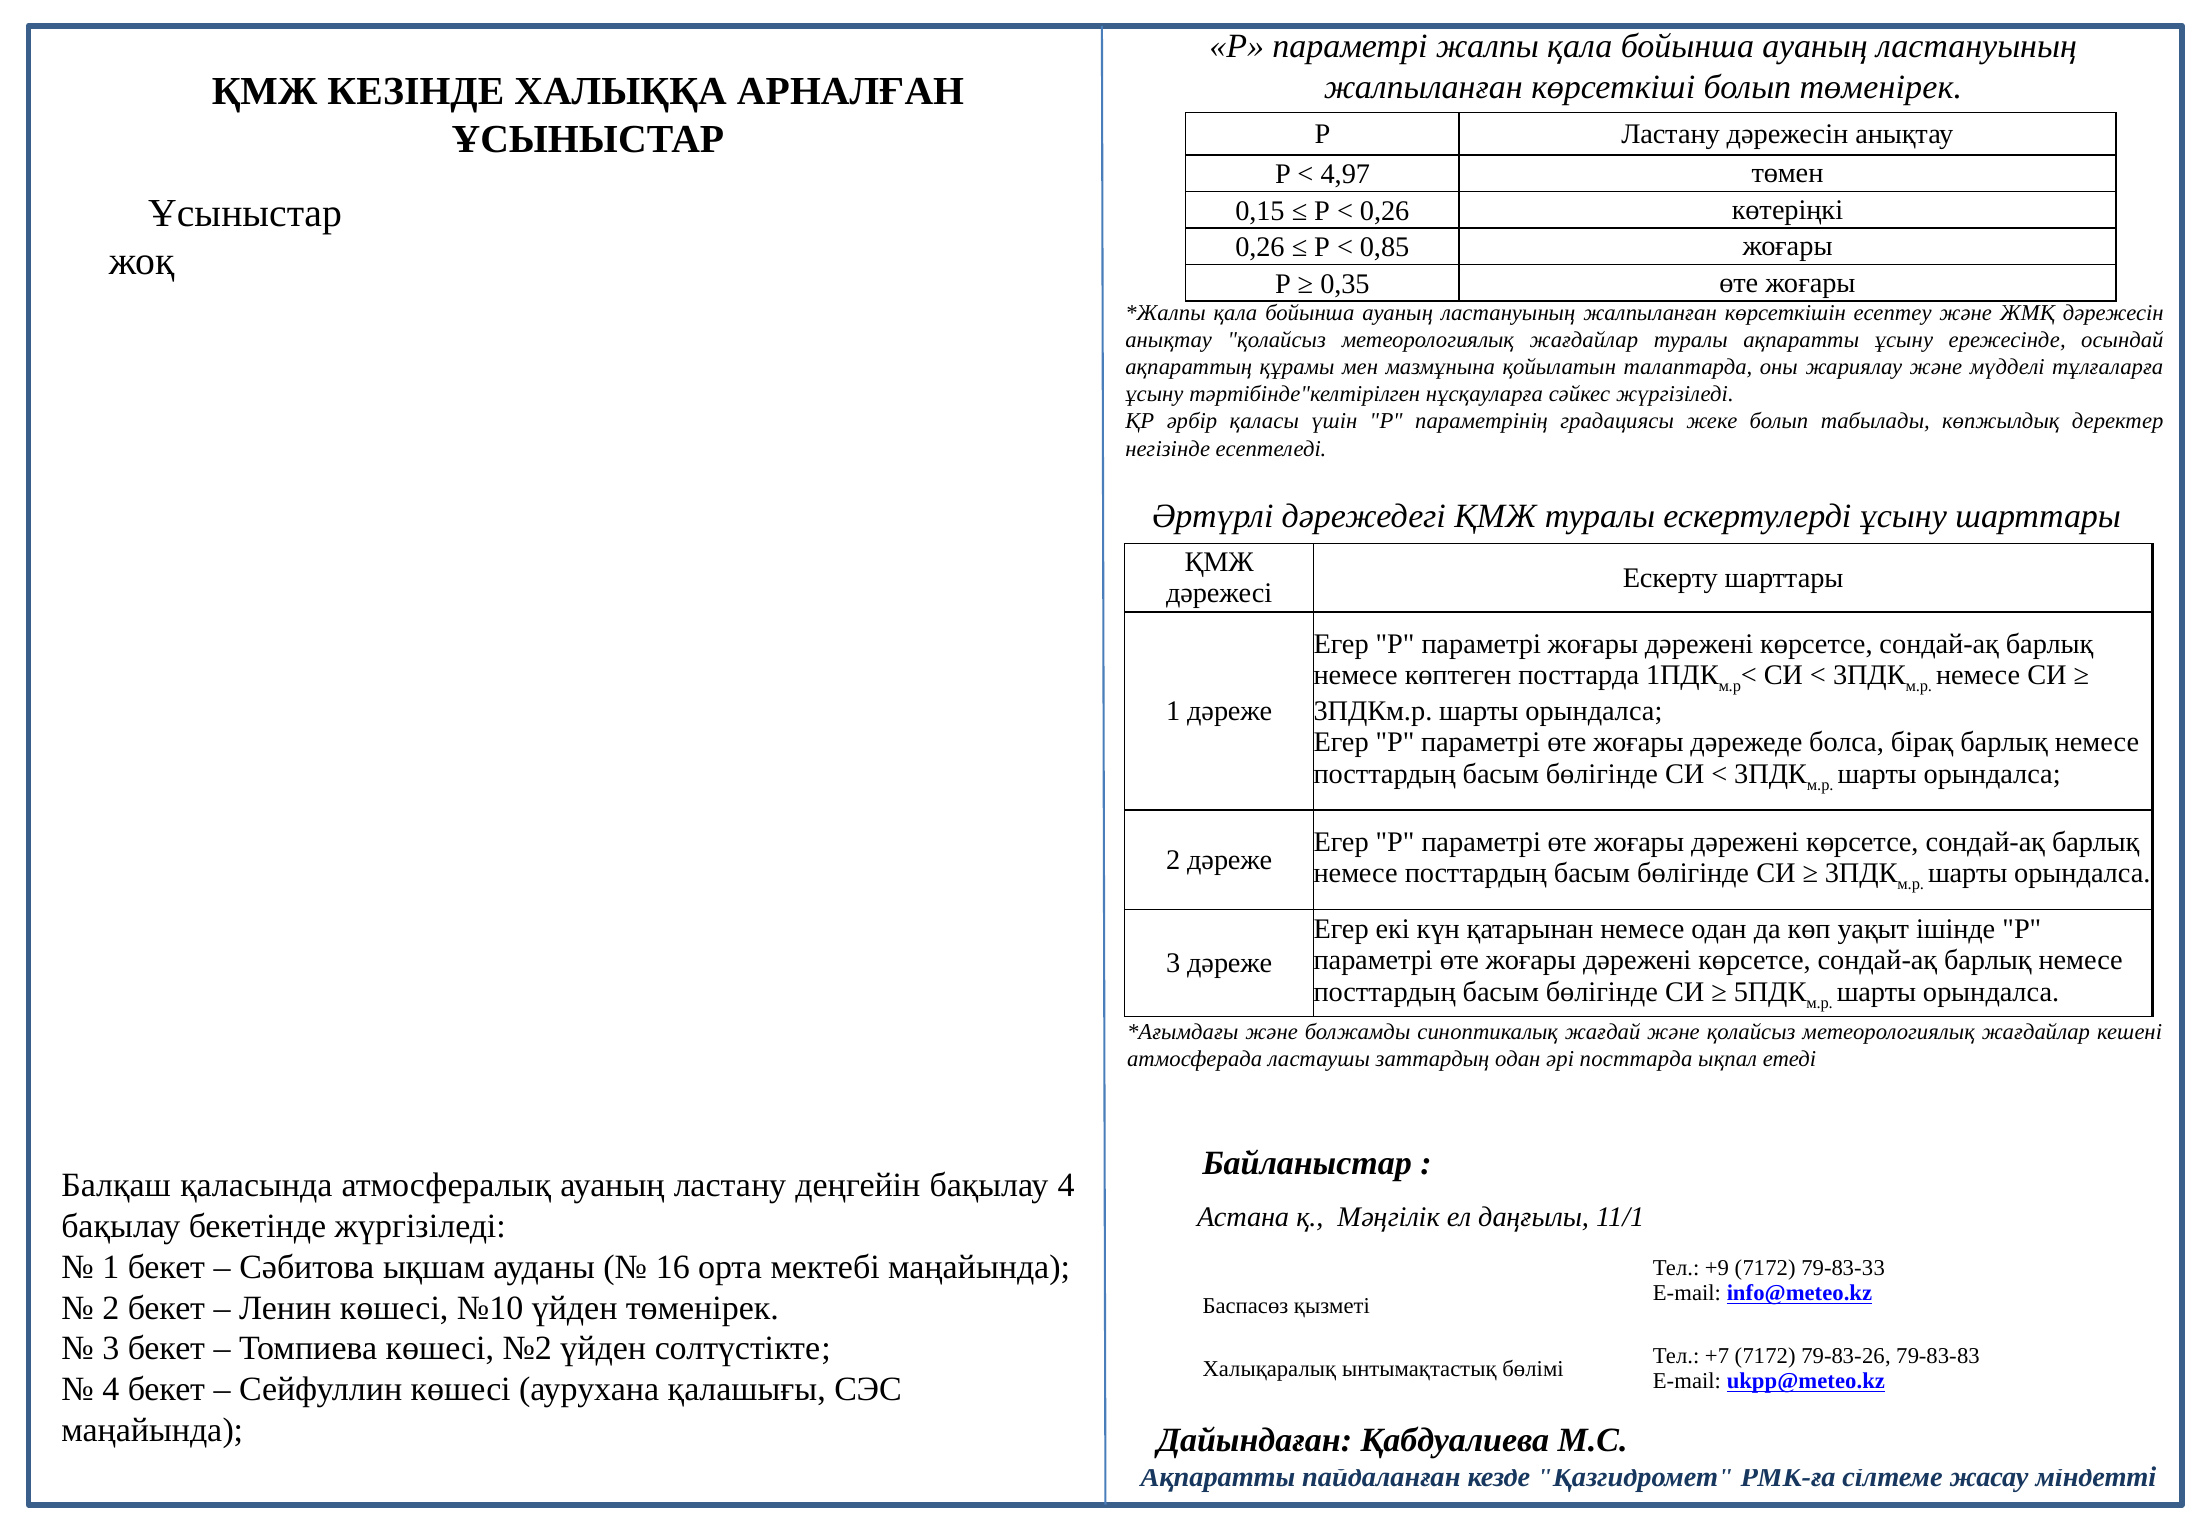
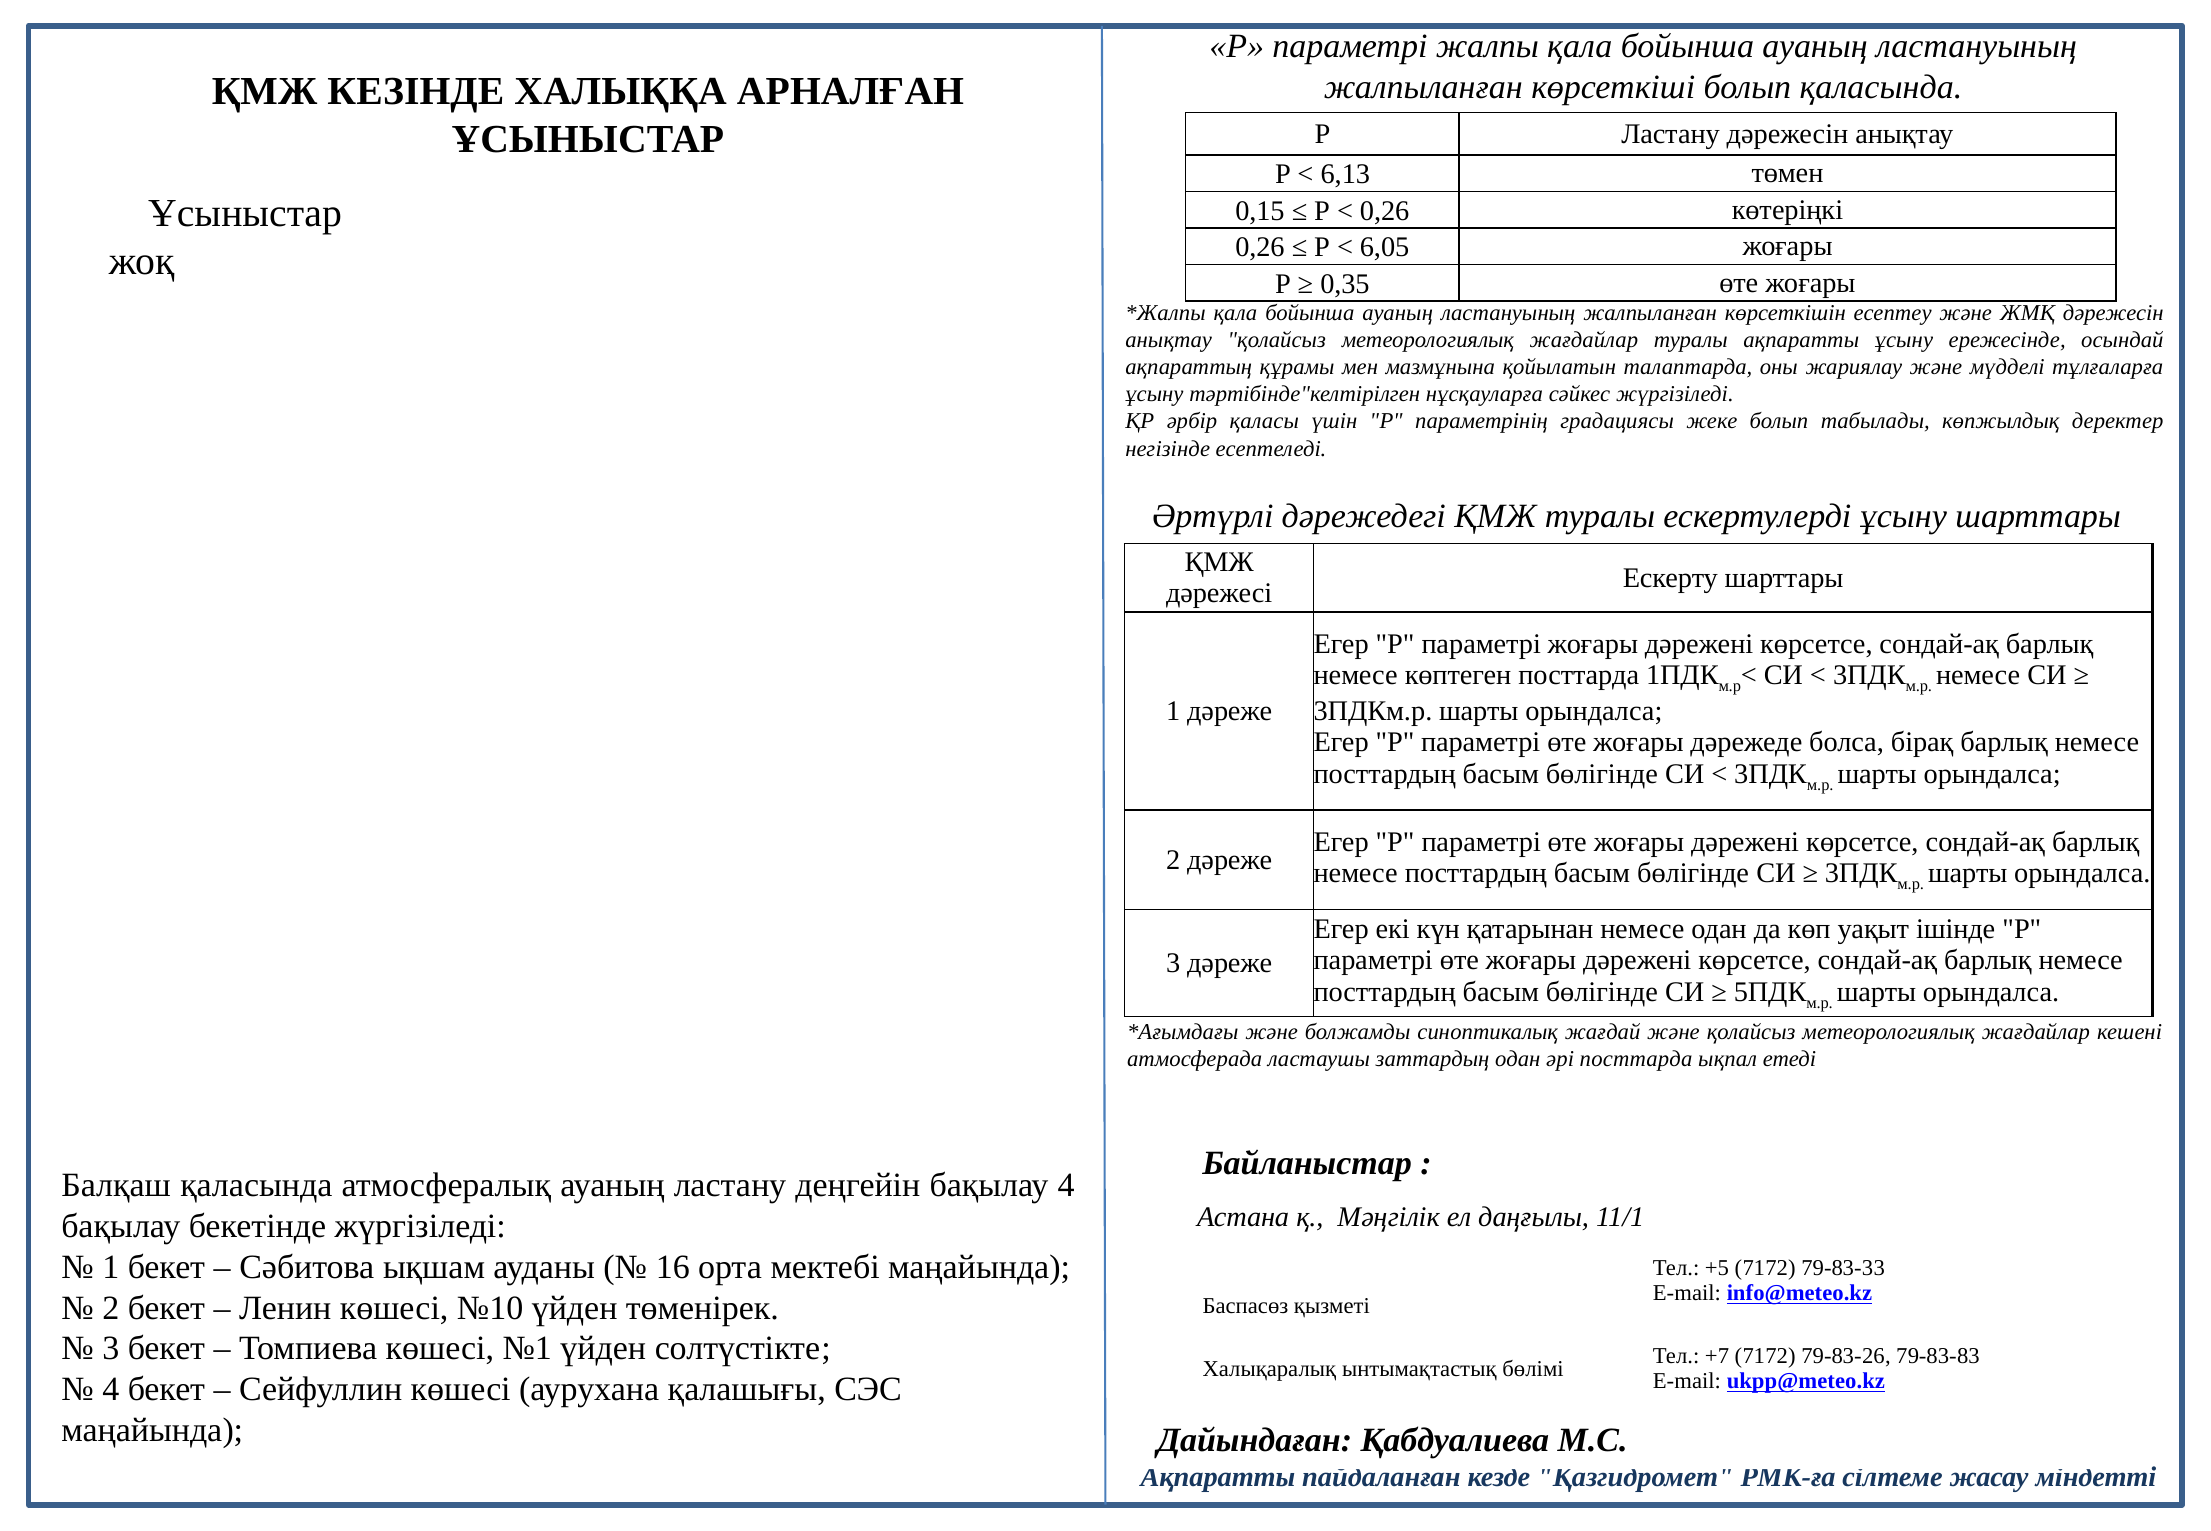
болып төменірек: төменірек -> қаласында (1881, 87)
4,97: 4,97 -> 6,13 (1345, 174)
0,85: 0,85 -> 6,05 (1385, 247)
+9: +9 -> +5 (1717, 1268)
№2: №2 -> №1 (527, 1348)
